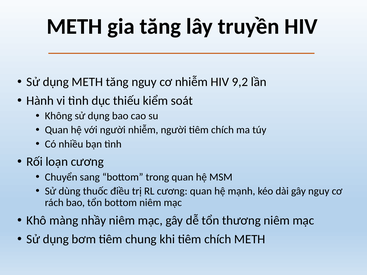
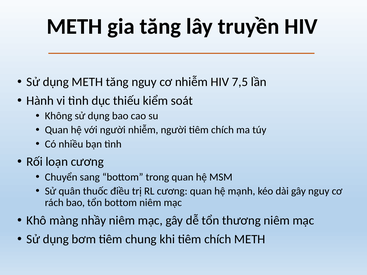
9,2: 9,2 -> 7,5 (240, 82)
dùng: dùng -> quân (70, 191)
